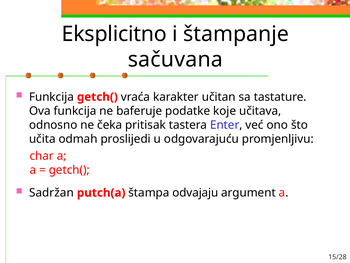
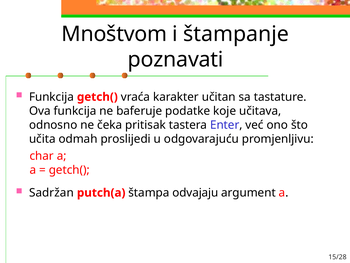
Eksplicitno: Eksplicitno -> Mnoštvom (114, 34)
sačuvana: sačuvana -> poznavati (176, 60)
